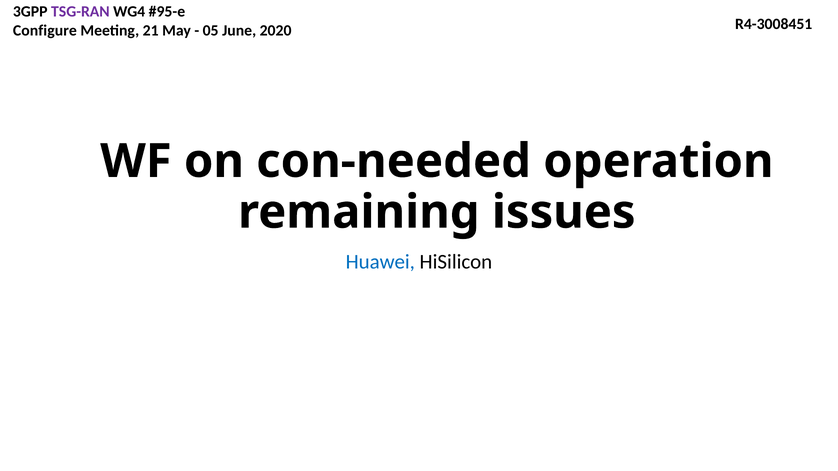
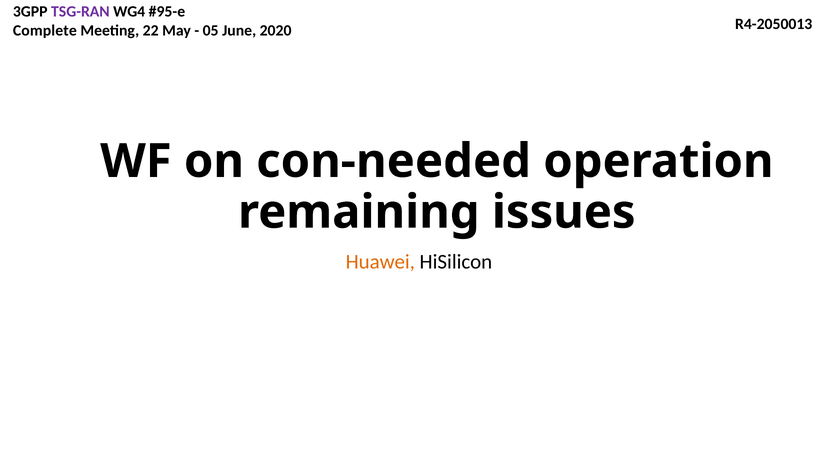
R4-3008451: R4-3008451 -> R4-2050013 (774, 24)
Configure: Configure -> Complete (45, 30)
21: 21 -> 22 (151, 30)
Huawei colour: blue -> orange (380, 262)
